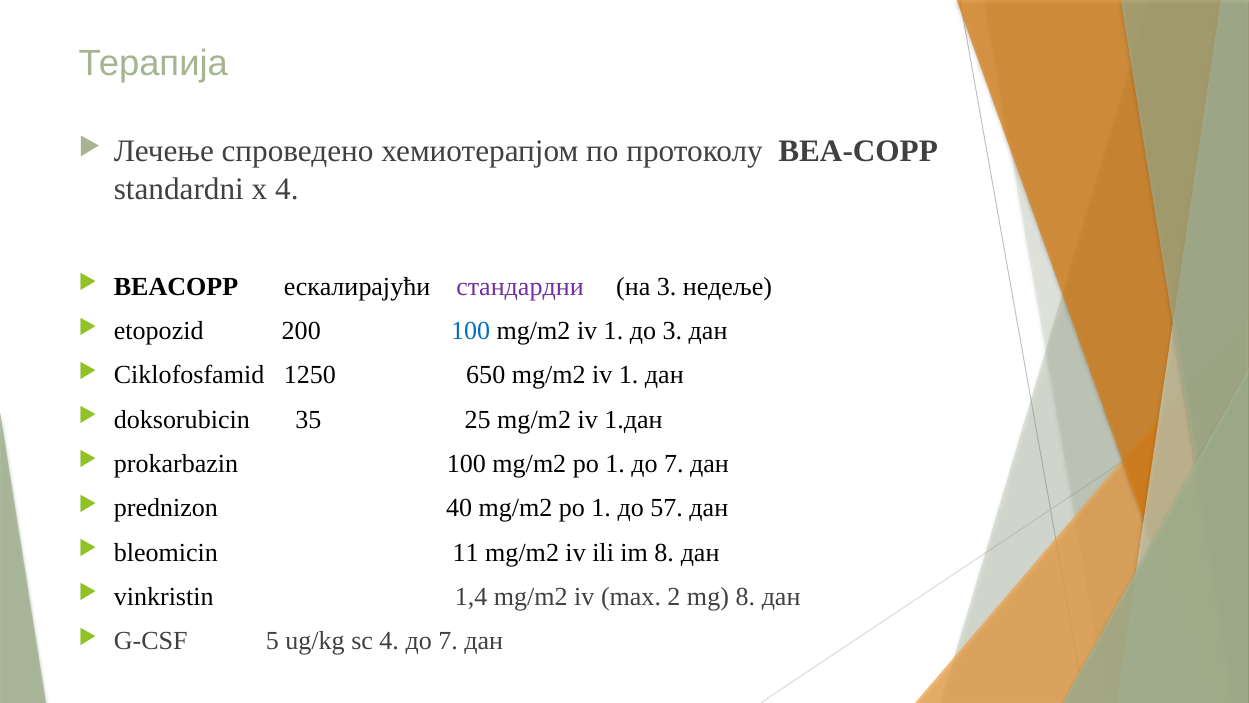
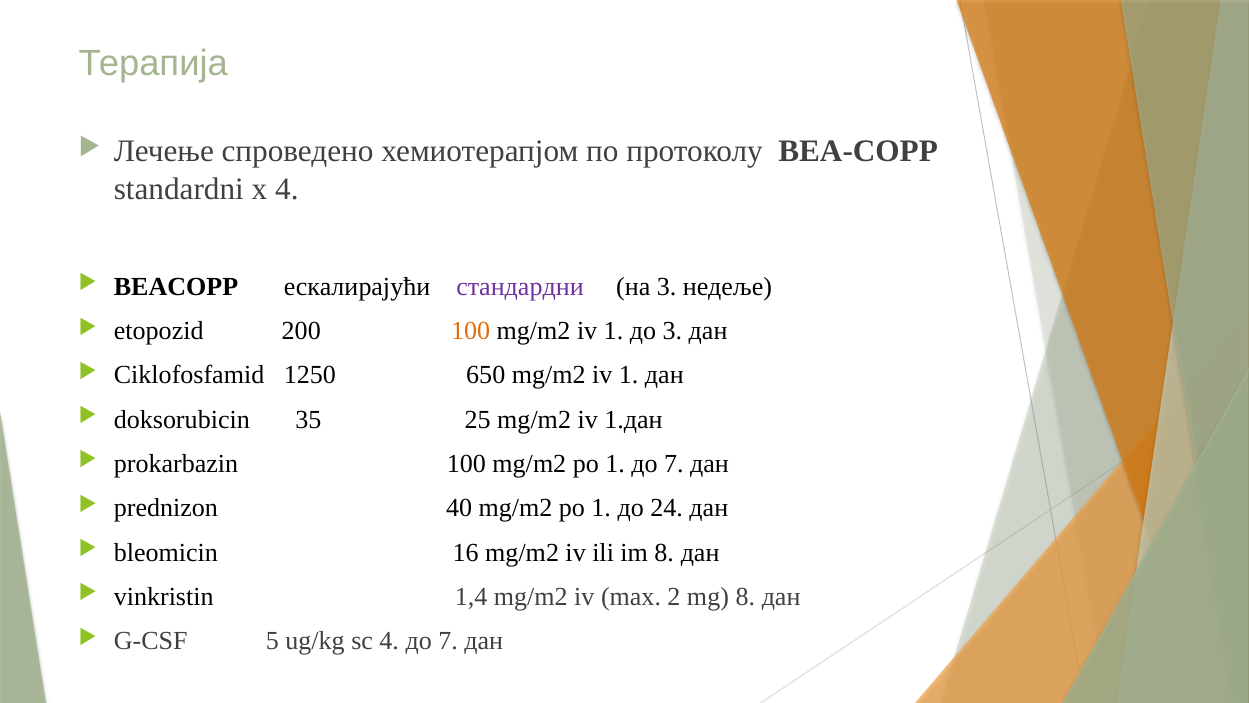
100 colour: blue -> orange (471, 331)
57: 57 -> 24 (667, 508)
11: 11 -> 16 (466, 552)
